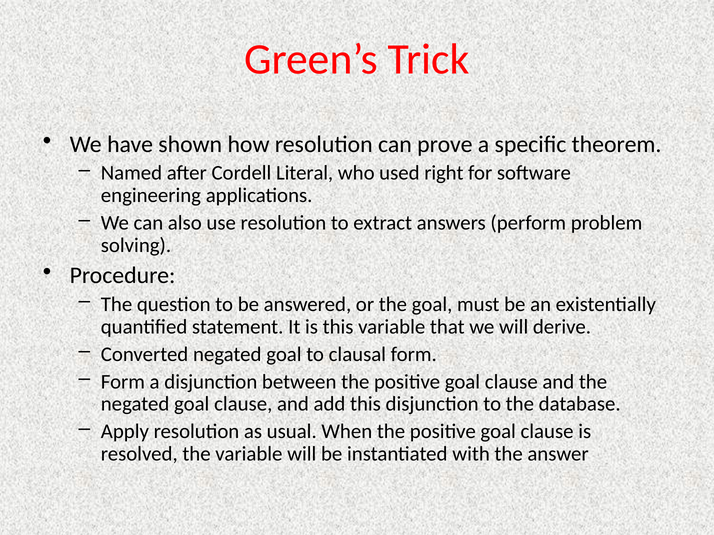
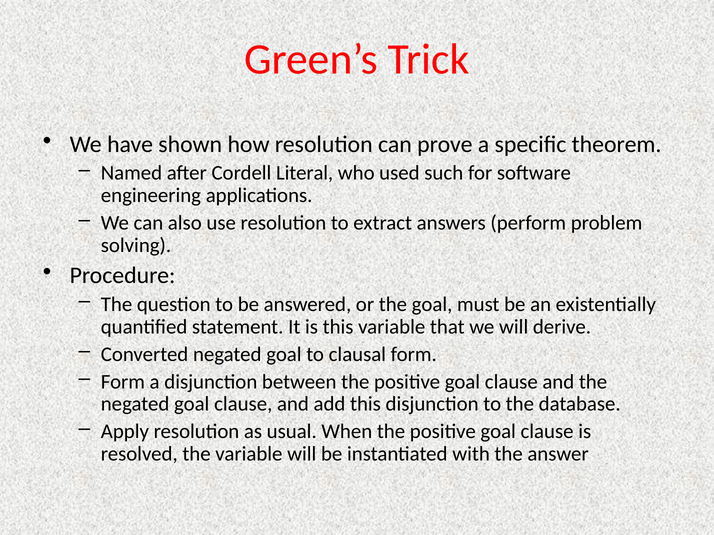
right: right -> such (444, 173)
